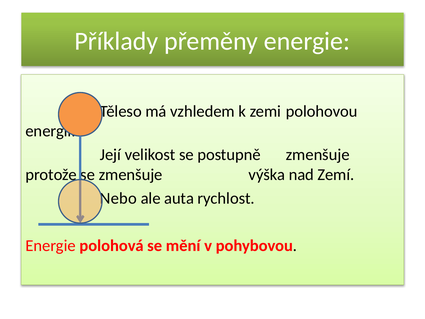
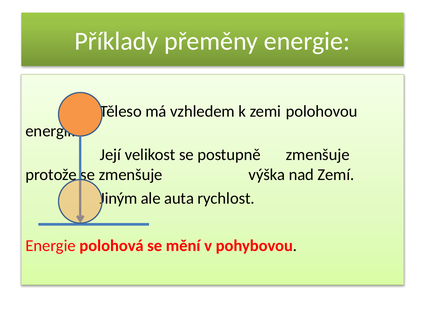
Nebo: Nebo -> Jiným (118, 198)
